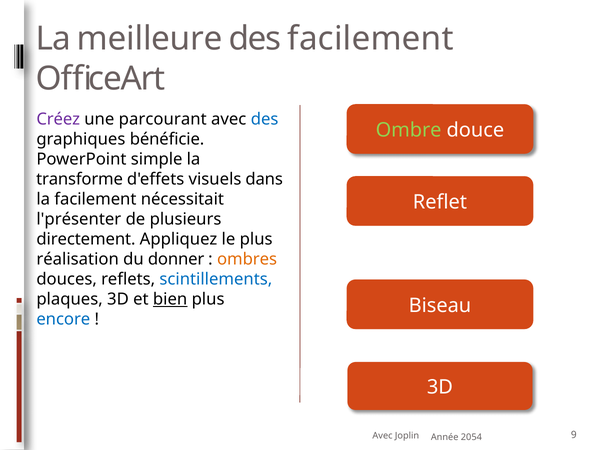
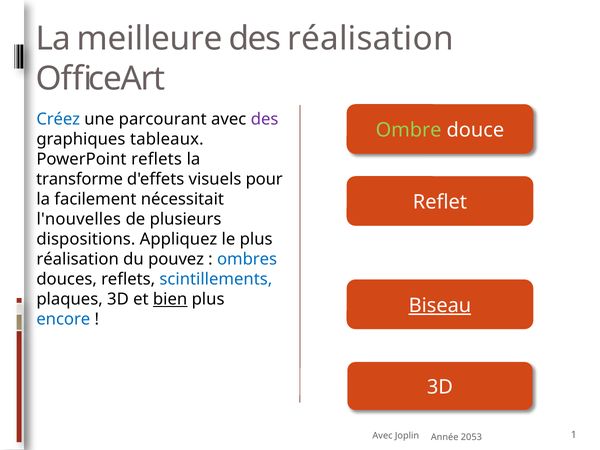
des facilement: facilement -> réalisation (371, 39)
Créez colour: purple -> blue (58, 119)
des colour: blue -> purple (265, 119)
bénéficie: bénéficie -> tableaux (167, 139)
PowerPoint simple: simple -> reflets (157, 159)
dans: dans -> pour (264, 179)
l'présenter: l'présenter -> l'nouvelles (79, 219)
directement: directement -> dispositions (86, 239)
donner: donner -> pouvez (176, 259)
ombres colour: orange -> blue (247, 259)
Biseau underline: none -> present (440, 306)
9: 9 -> 1 (574, 435)
2054: 2054 -> 2053 (471, 437)
